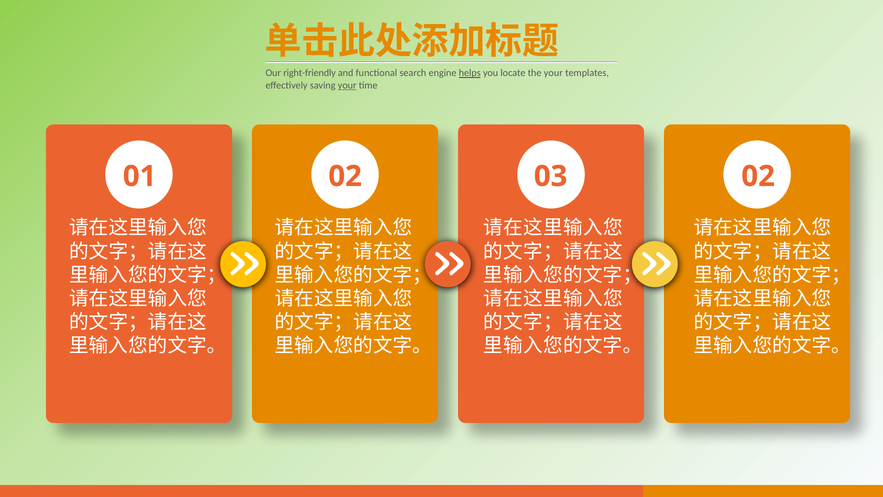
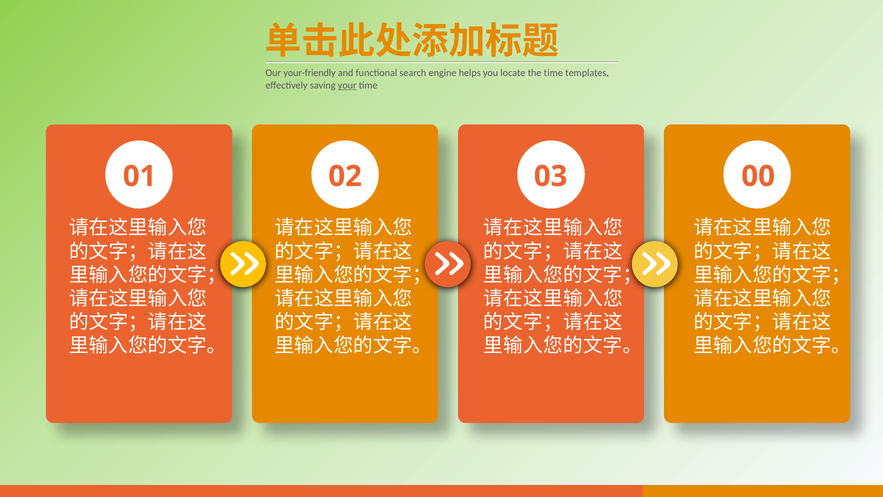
right-friendly: right-friendly -> your-friendly (310, 73)
helps underline: present -> none (470, 73)
the your: your -> time (553, 73)
03 02: 02 -> 00 (758, 176)
